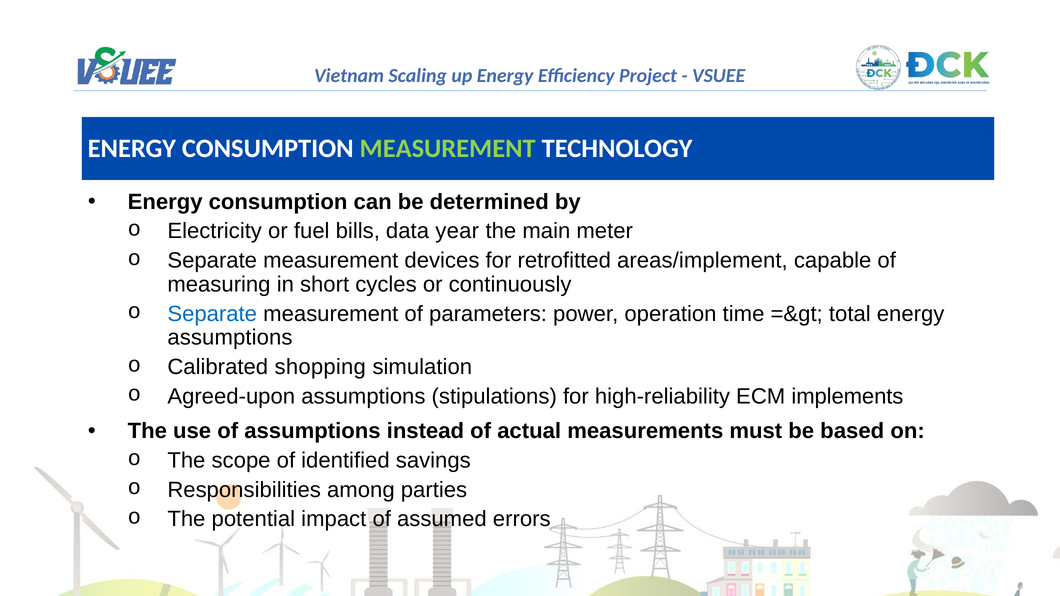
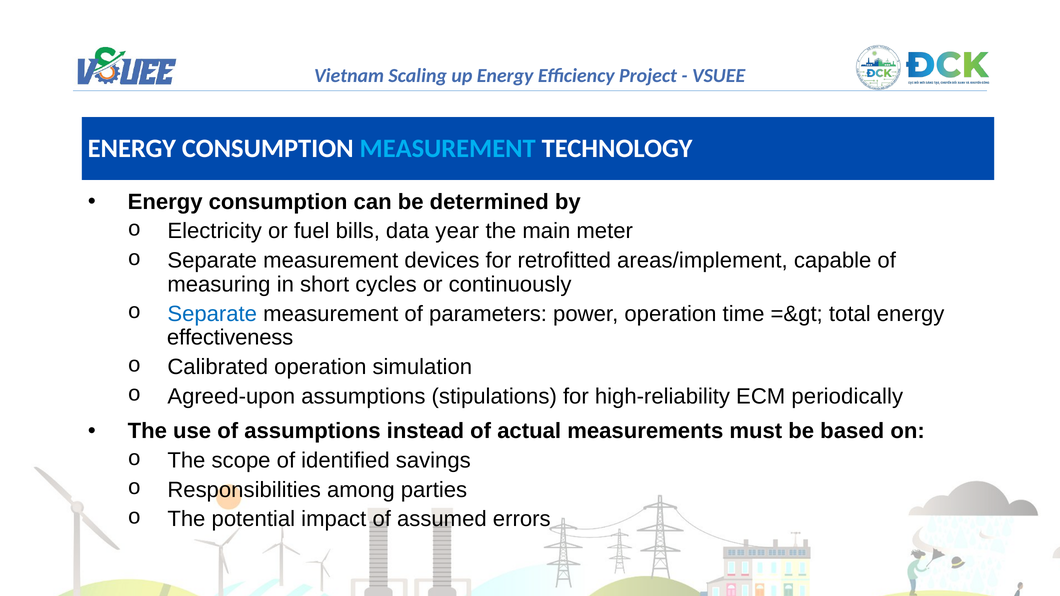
MEASUREMENT colour: light green -> light blue (448, 148)
assumptions: assumptions -> effectiveness (230, 338)
Calibrated shopping: shopping -> operation (320, 367)
implements: implements -> periodically (847, 396)
